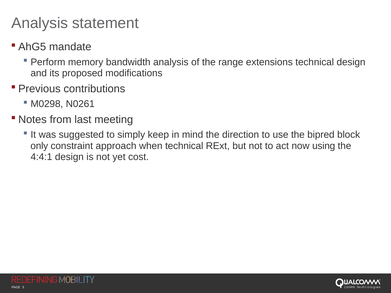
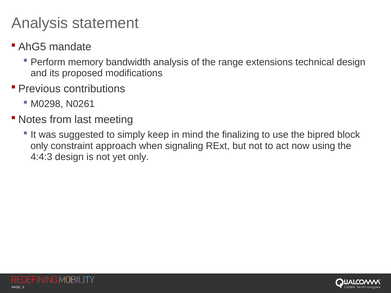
direction: direction -> finalizing (241, 135)
when technical: technical -> signaling (184, 146)
4:4:1: 4:4:1 -> 4:4:3 (41, 157)
yet cost: cost -> only (139, 157)
